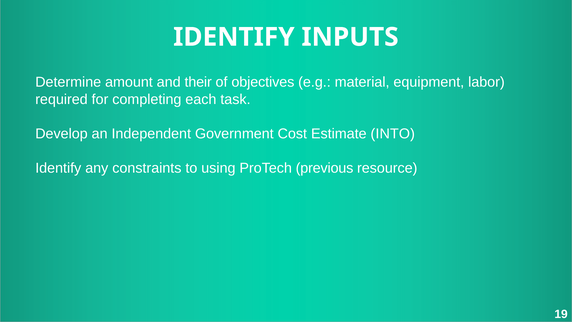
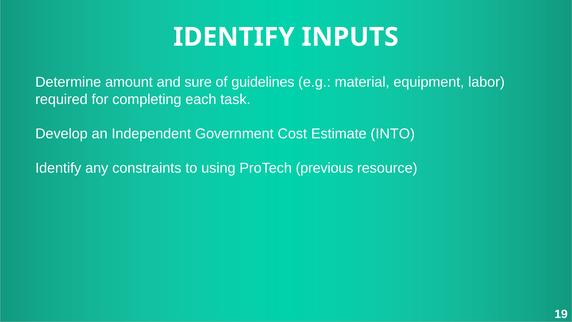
their: their -> sure (198, 82)
objectives: objectives -> guidelines (263, 82)
